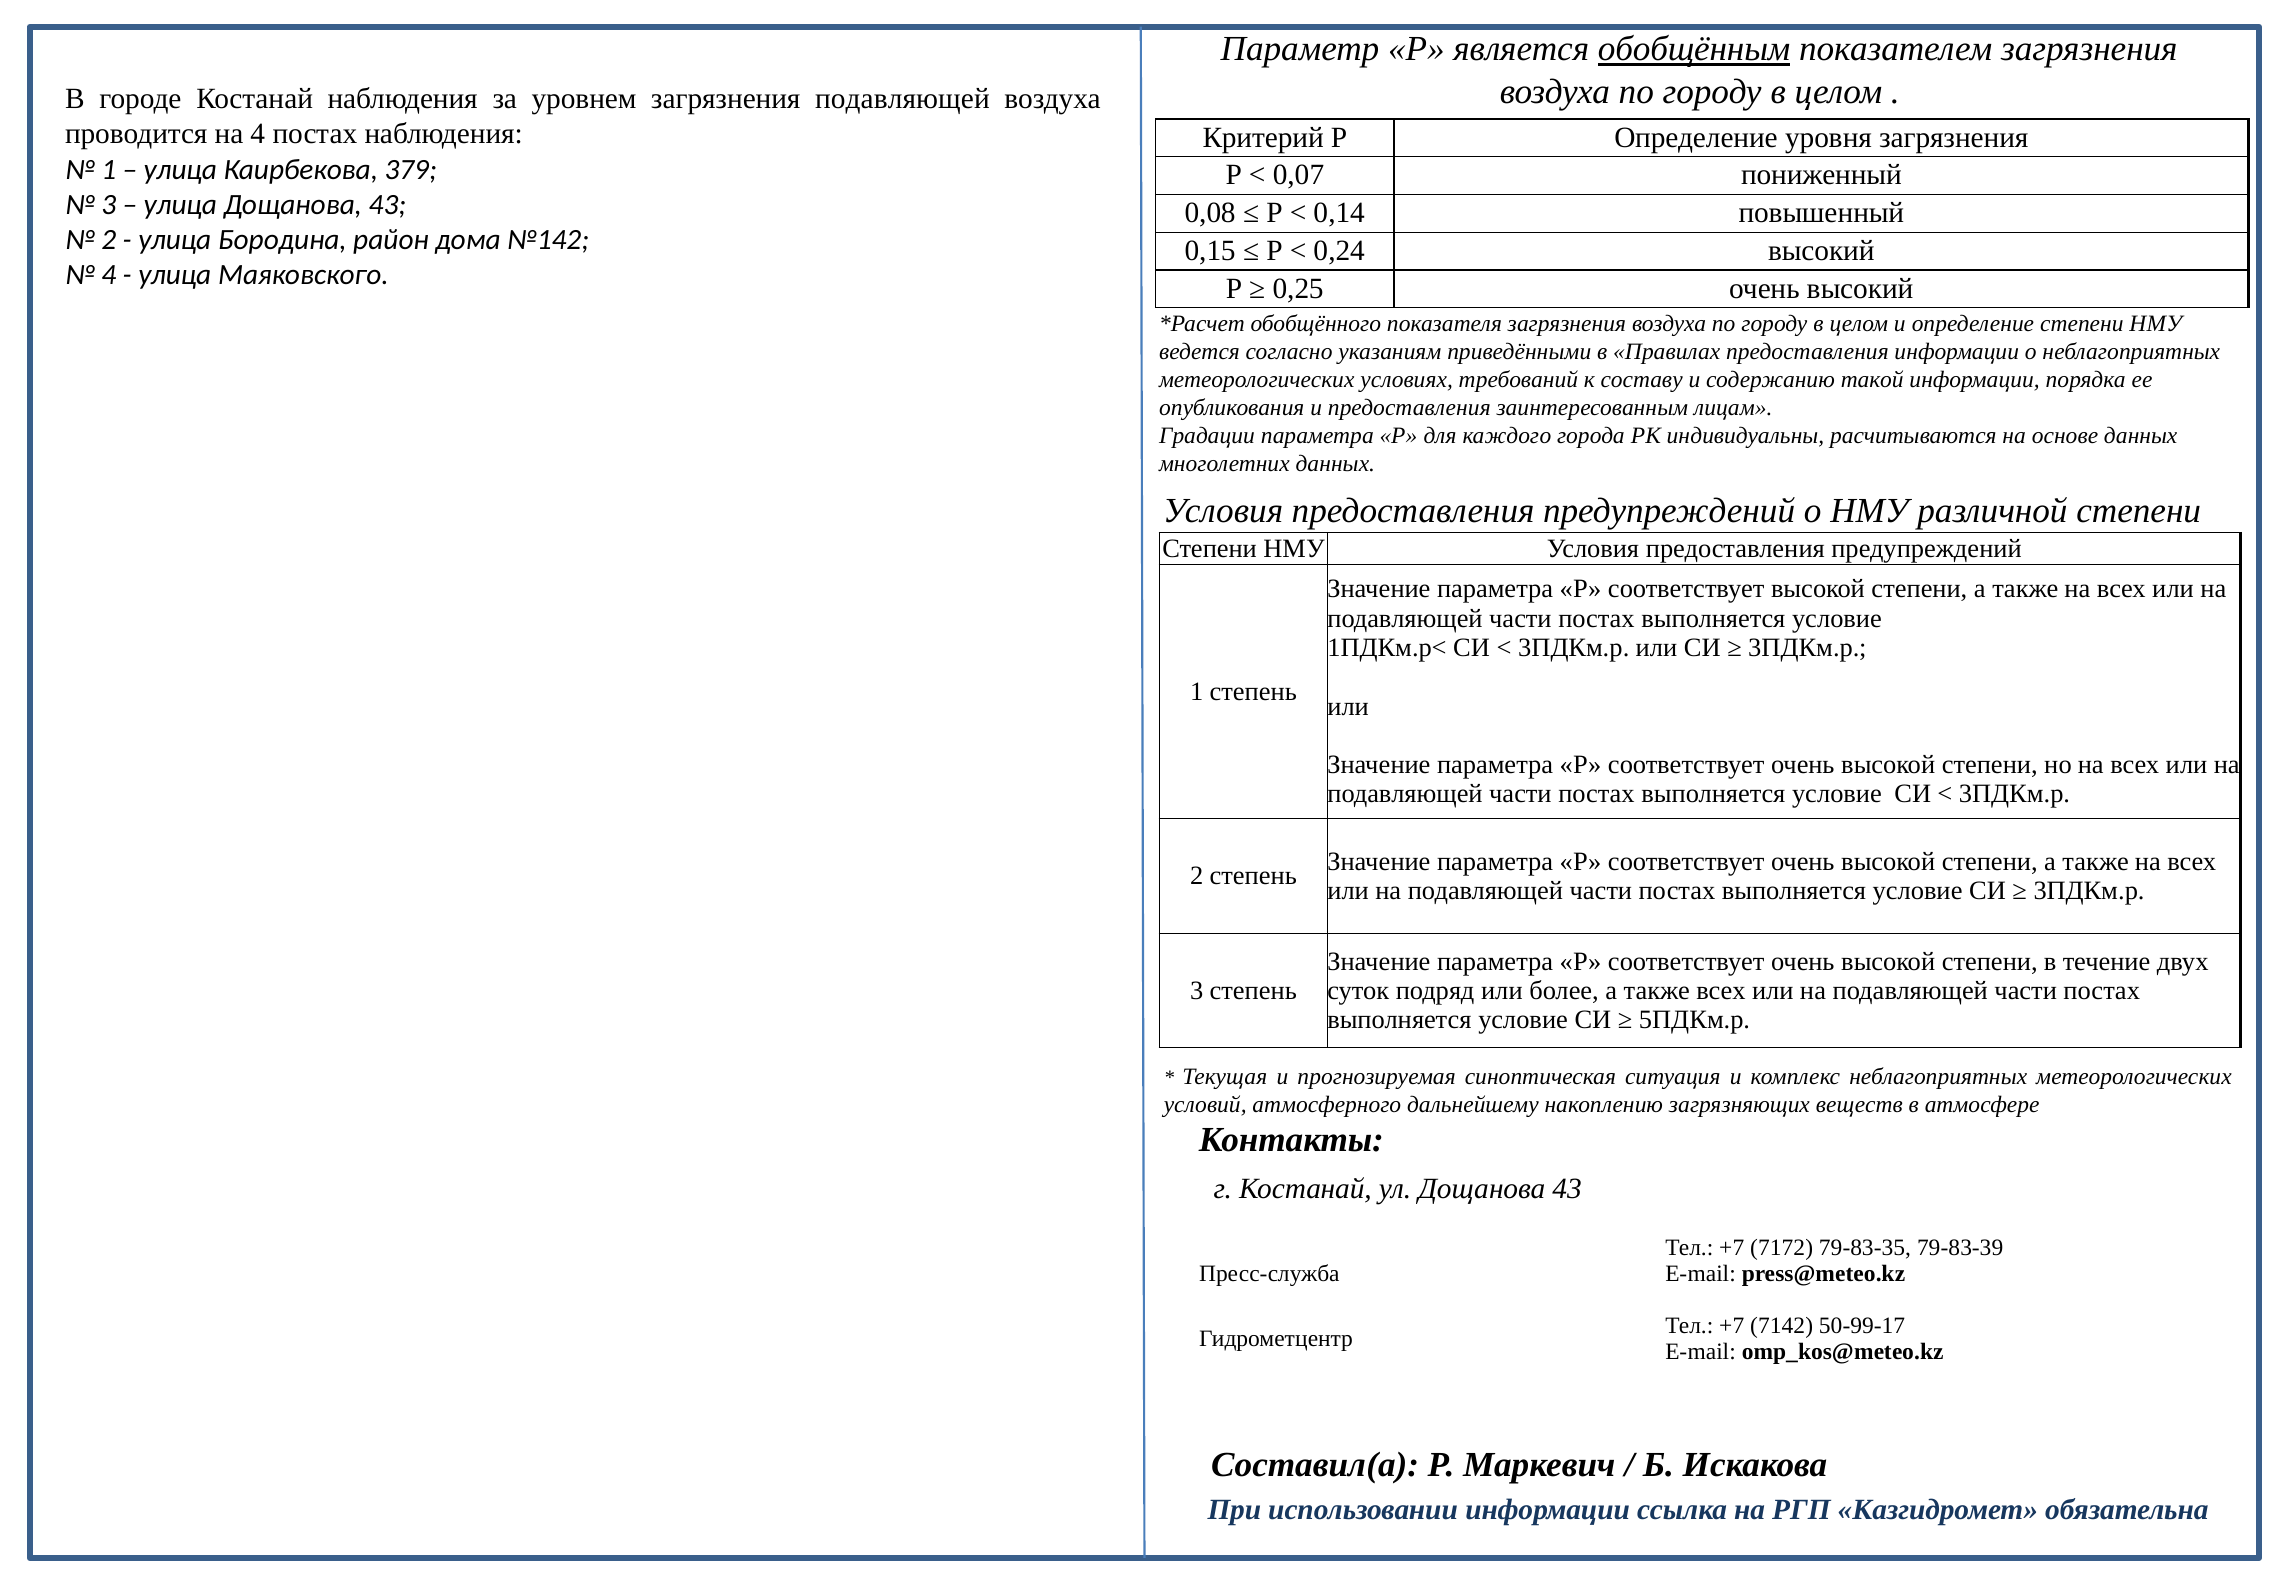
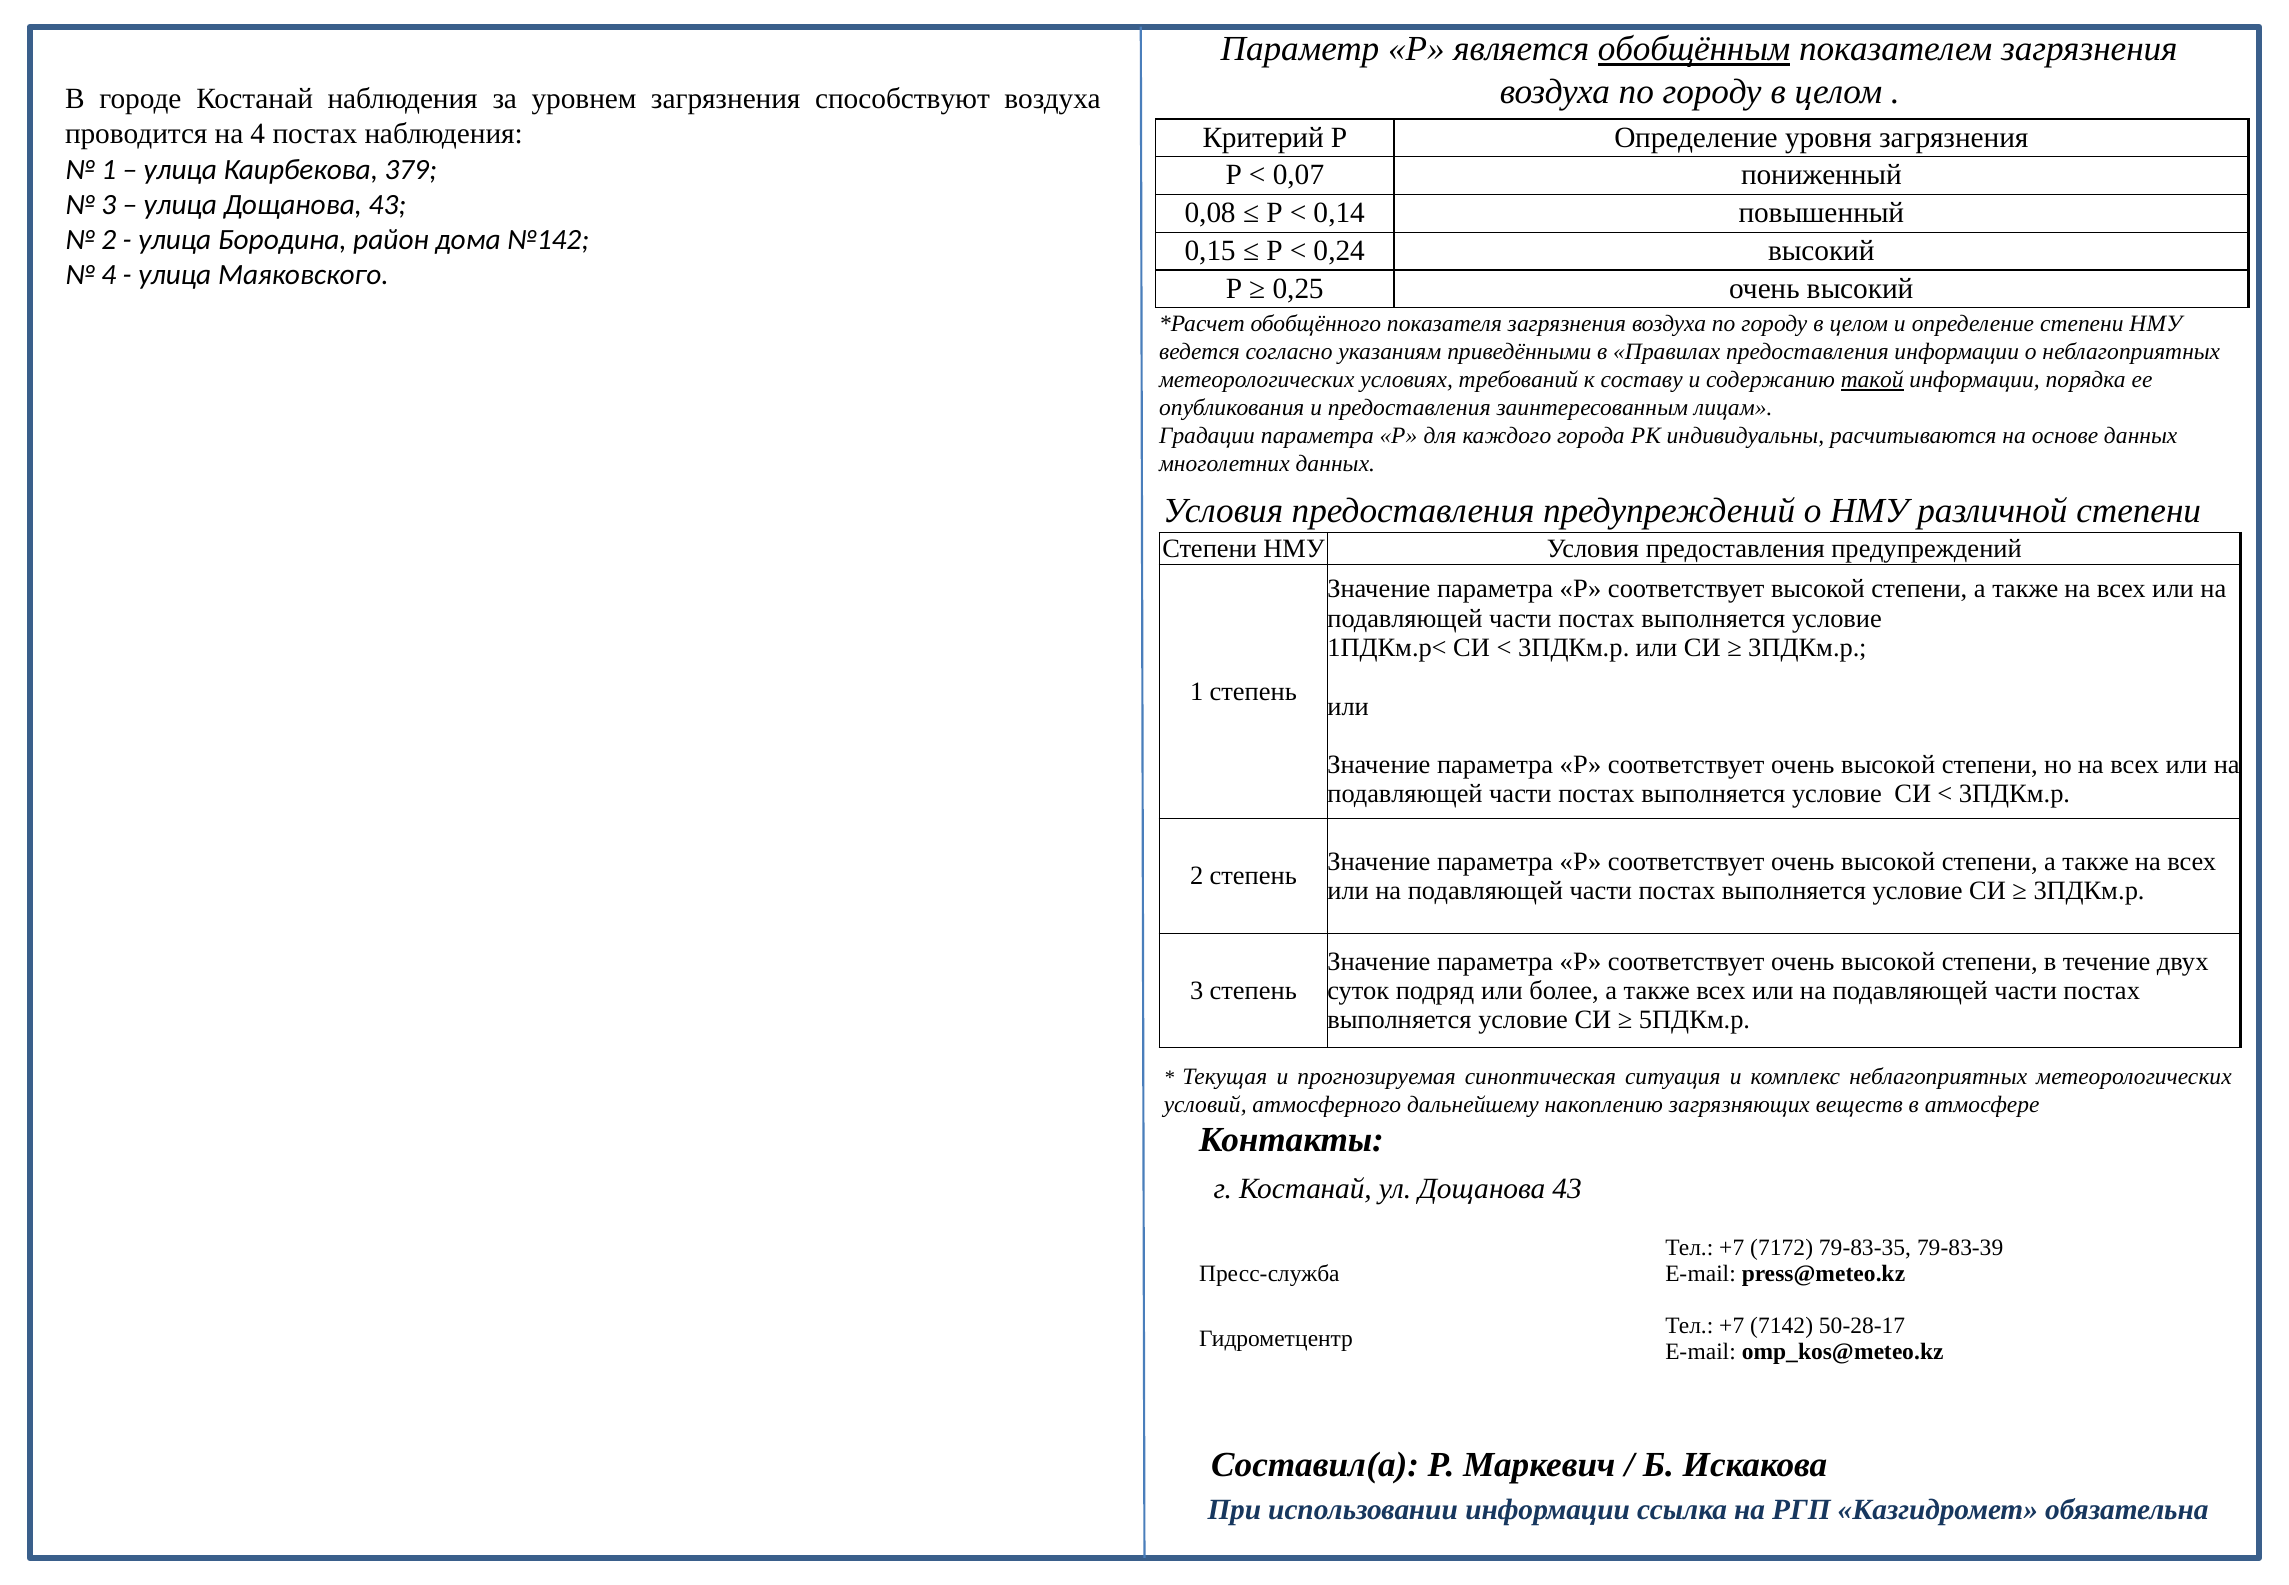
загрязнения подавляющей: подавляющей -> способствуют (902, 99)
такой underline: none -> present (1872, 380)
50-99-17: 50-99-17 -> 50-28-17 (1862, 1325)
